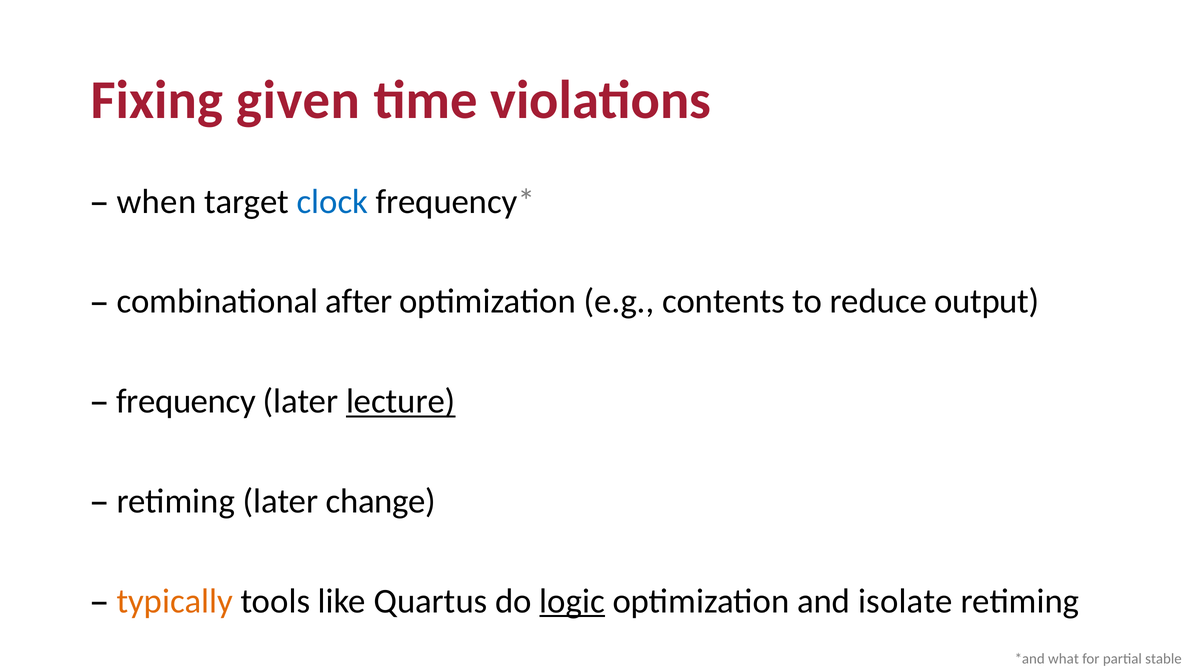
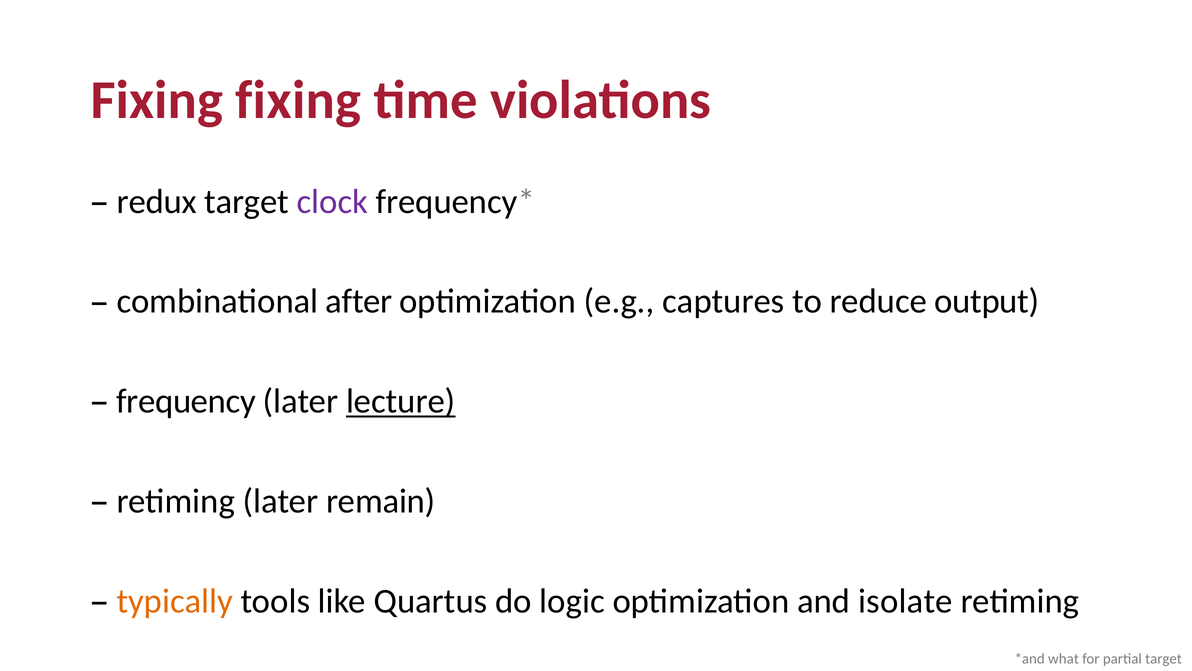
Fixing given: given -> fixing (298, 100)
when: when -> redux (157, 201)
clock colour: blue -> purple (332, 201)
contents: contents -> captures (723, 301)
change: change -> remain (381, 501)
logic underline: present -> none (572, 601)
partial stable: stable -> target (1163, 658)
